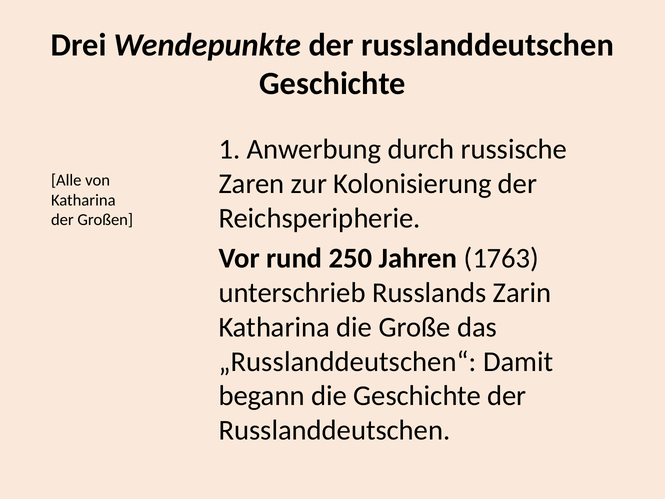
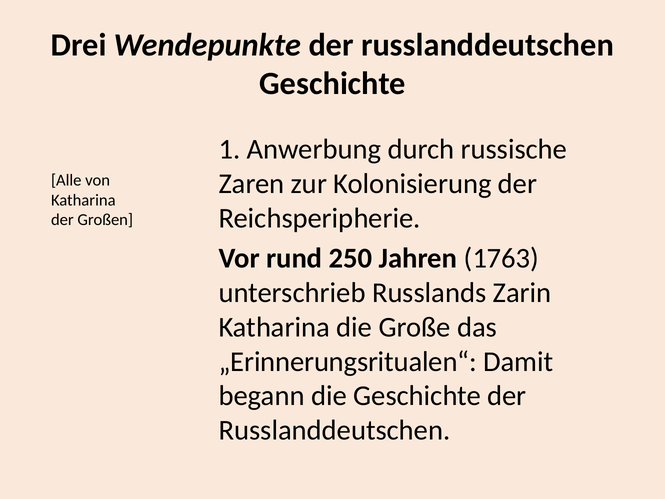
„Russlanddeutschen“: „Russlanddeutschen“ -> „Erinnerungsritualen“ (348, 361)
